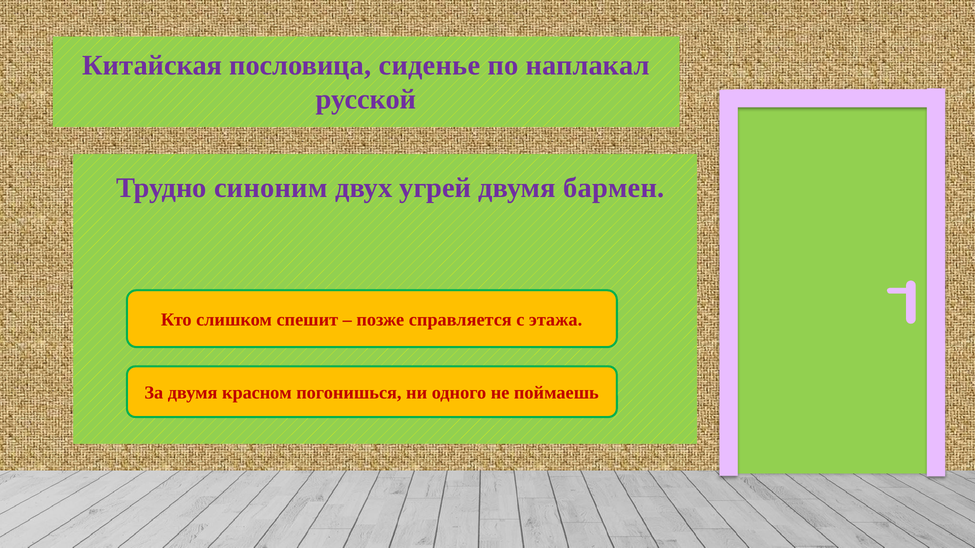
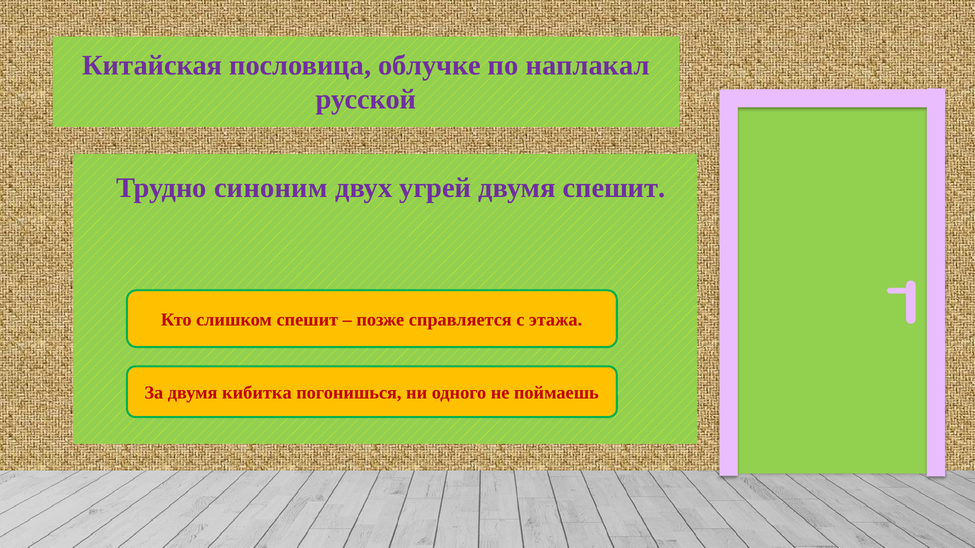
сиденье: сиденье -> облучке (430, 65)
двумя бармен: бармен -> спешит (614, 188)
красном: красном -> кибитка (257, 393)
